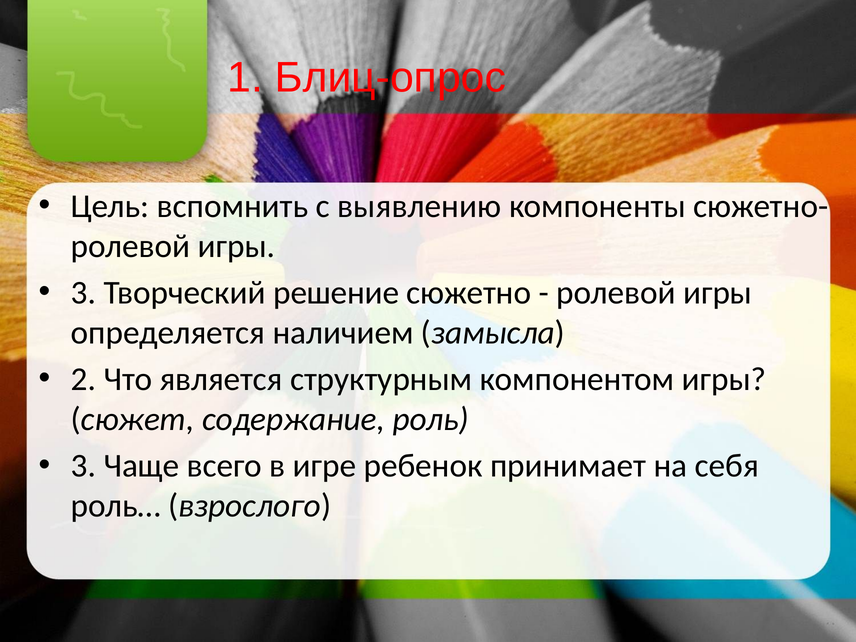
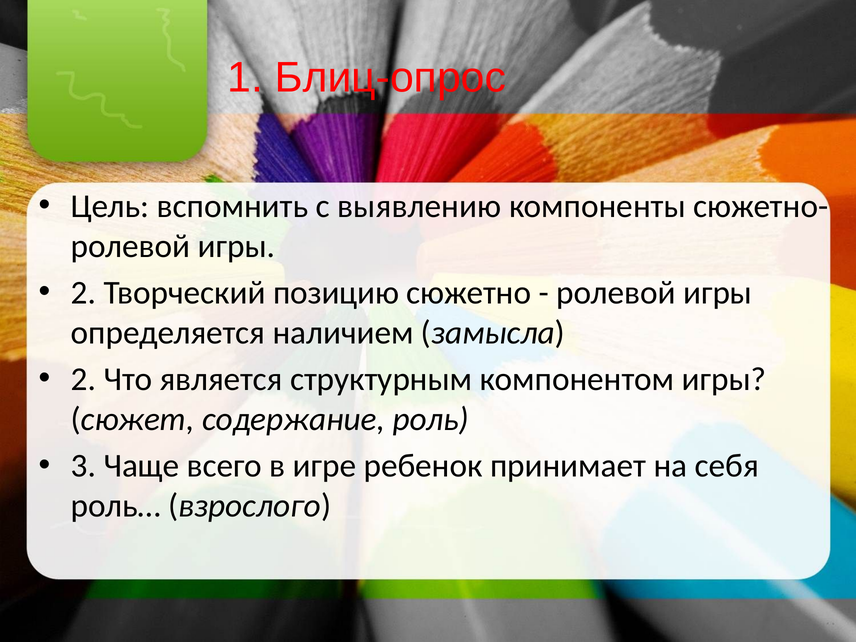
3: 3 -> 2 (84, 293)
решение: решение -> позицию (336, 293)
